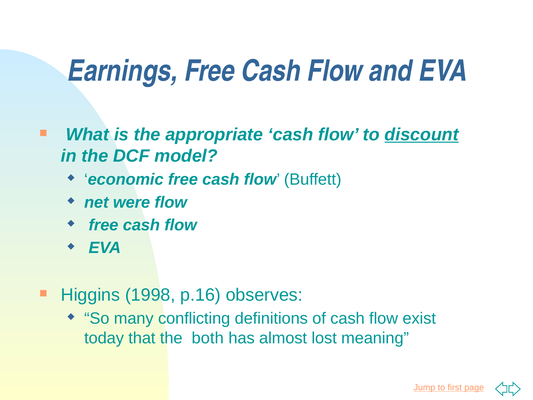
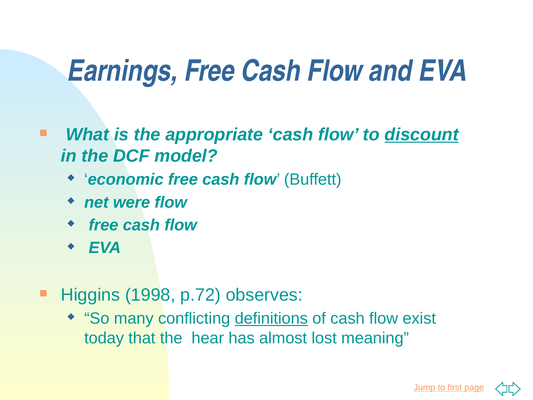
p.16: p.16 -> p.72 (201, 295)
definitions underline: none -> present (271, 318)
both: both -> hear (208, 338)
